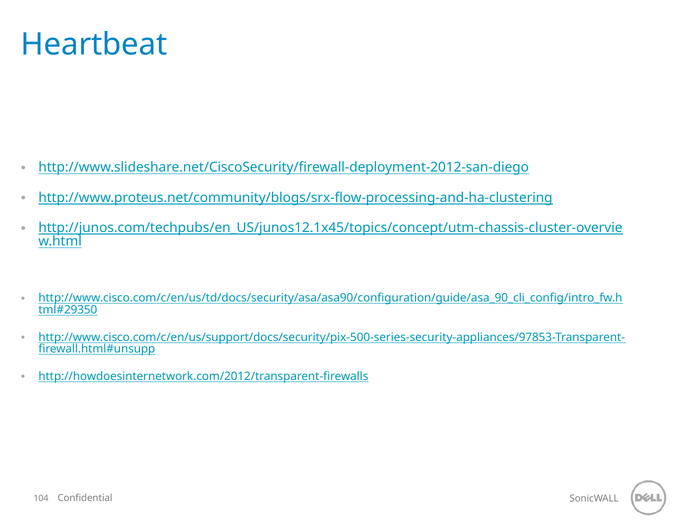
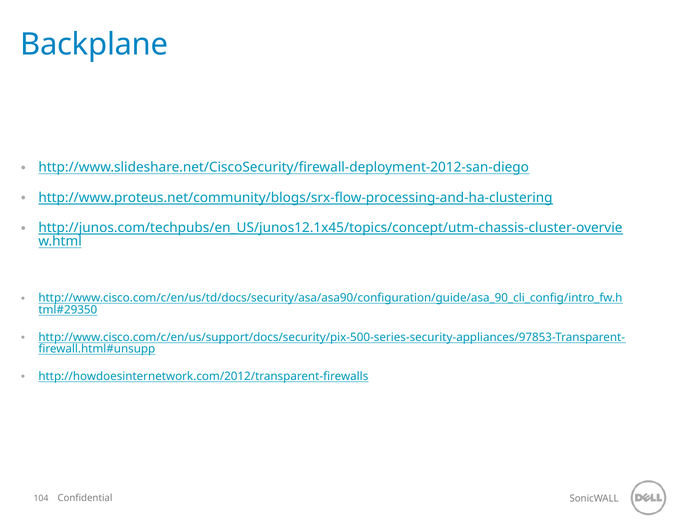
Heartbeat: Heartbeat -> Backplane (94, 44)
